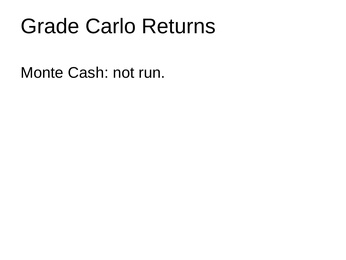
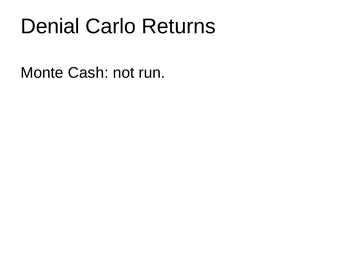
Grade: Grade -> Denial (50, 26)
